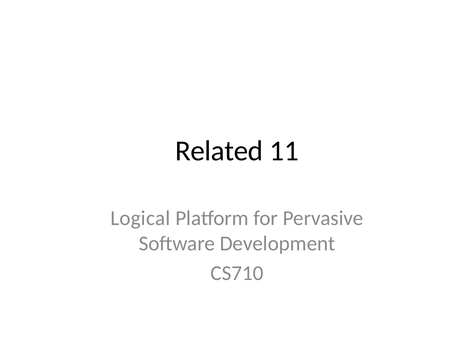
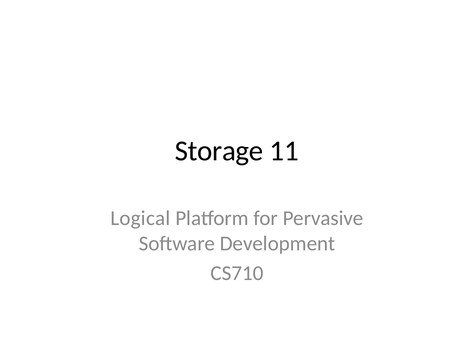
Related: Related -> Storage (219, 151)
